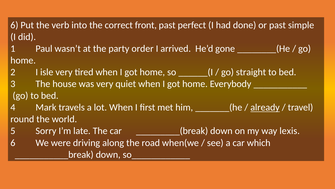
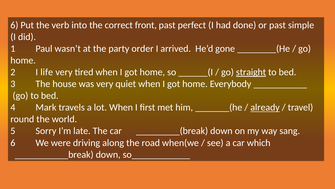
isle: isle -> life (47, 72)
straight underline: none -> present (251, 72)
lexis: lexis -> sang (290, 131)
